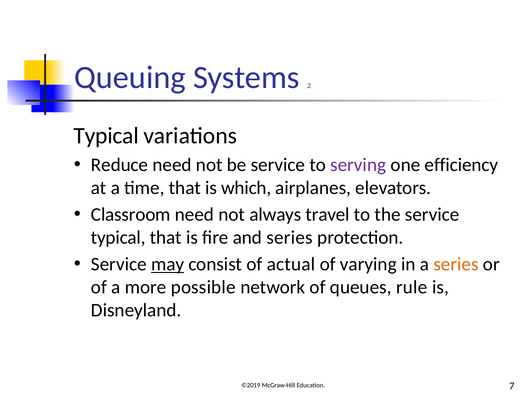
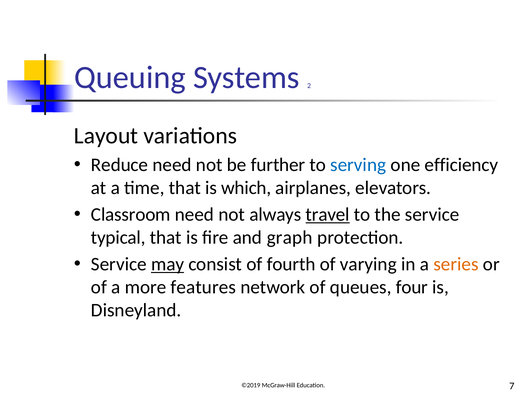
Typical: Typical -> Layout (106, 136)
be service: service -> further (278, 165)
serving colour: purple -> blue (358, 165)
travel underline: none -> present (328, 215)
and series: series -> graph (290, 238)
actual: actual -> fourth (291, 264)
possible: possible -> features (203, 287)
rule: rule -> four (412, 287)
